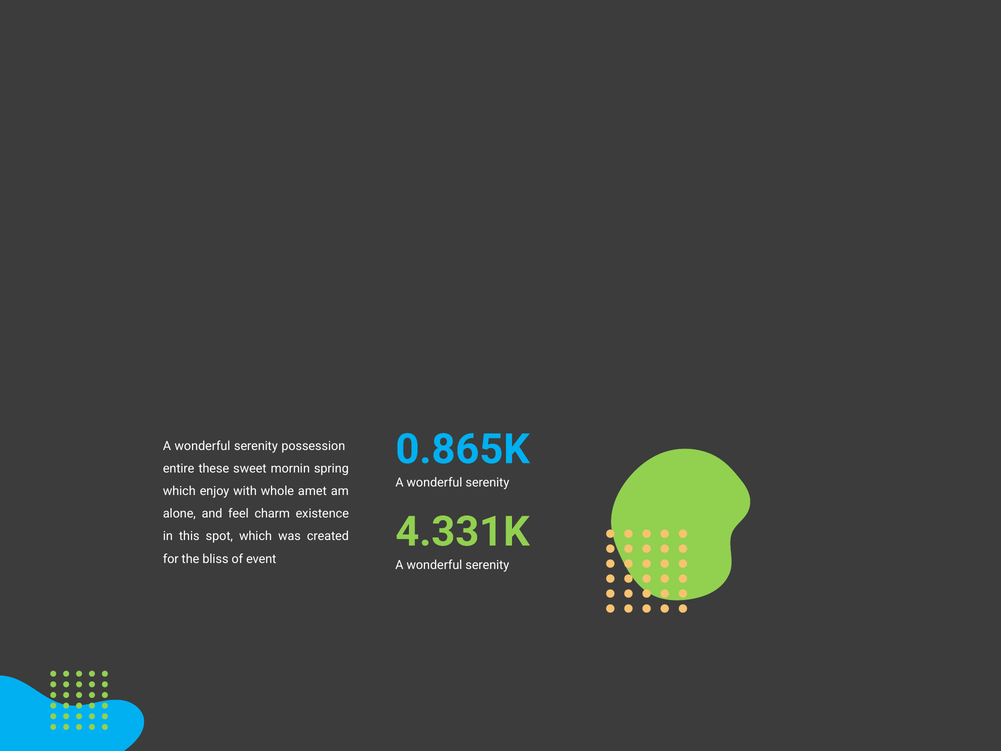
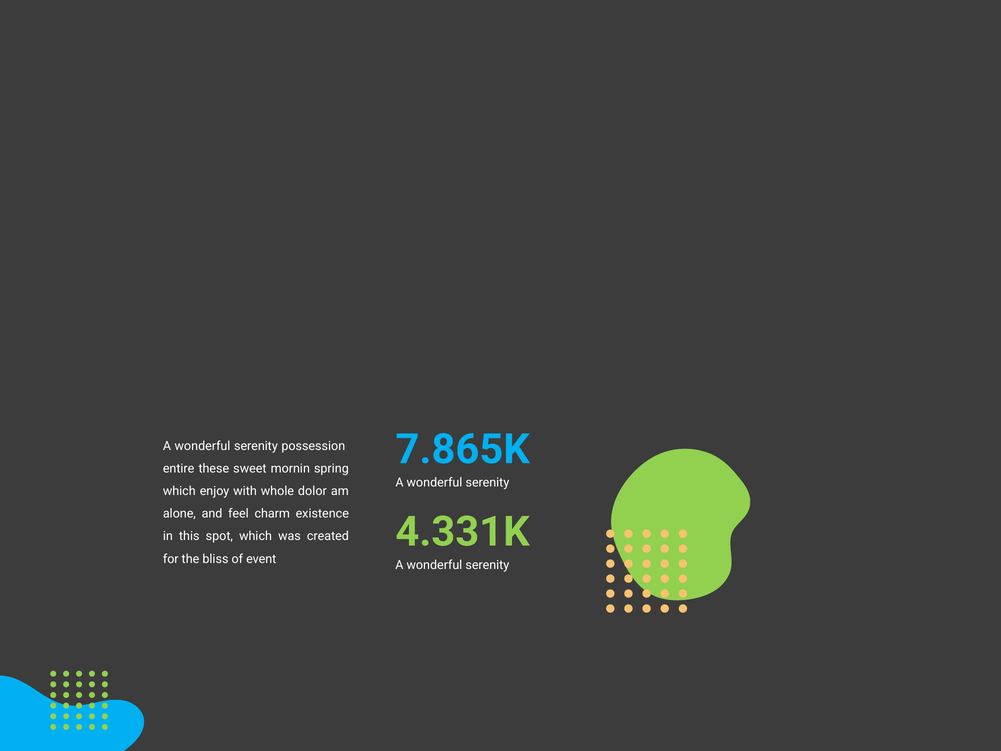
0.865K: 0.865K -> 7.865K (463, 449)
amet: amet -> dolor (312, 491)
